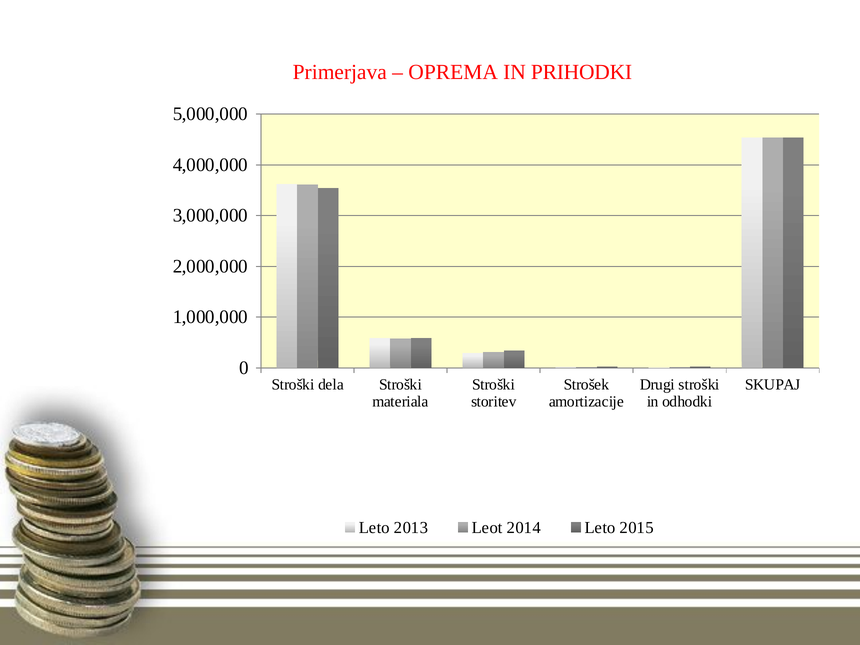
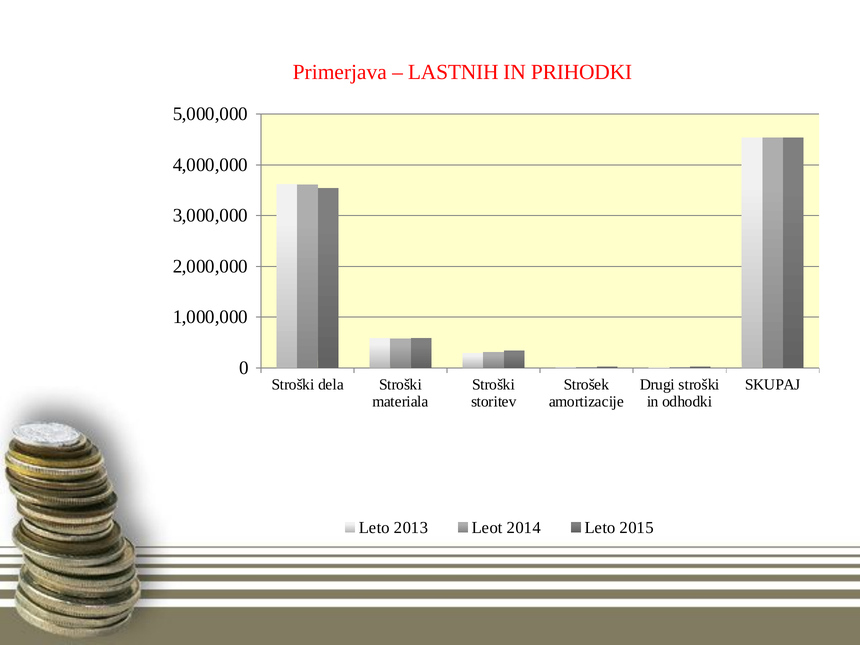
OPREMA: OPREMA -> LASTNIH (453, 72)
